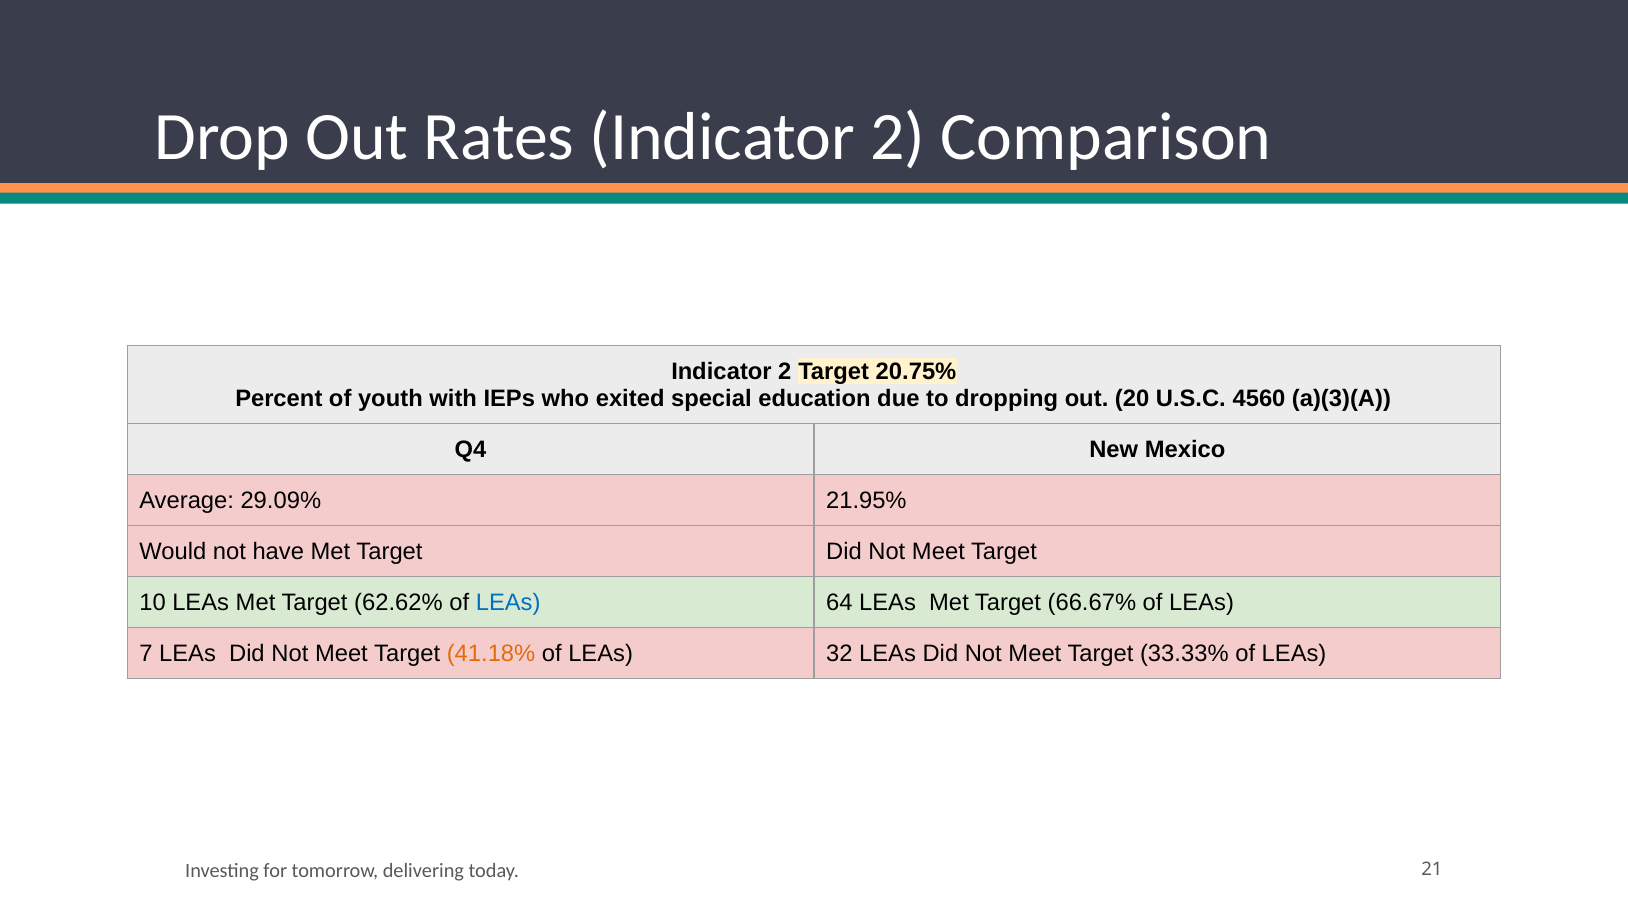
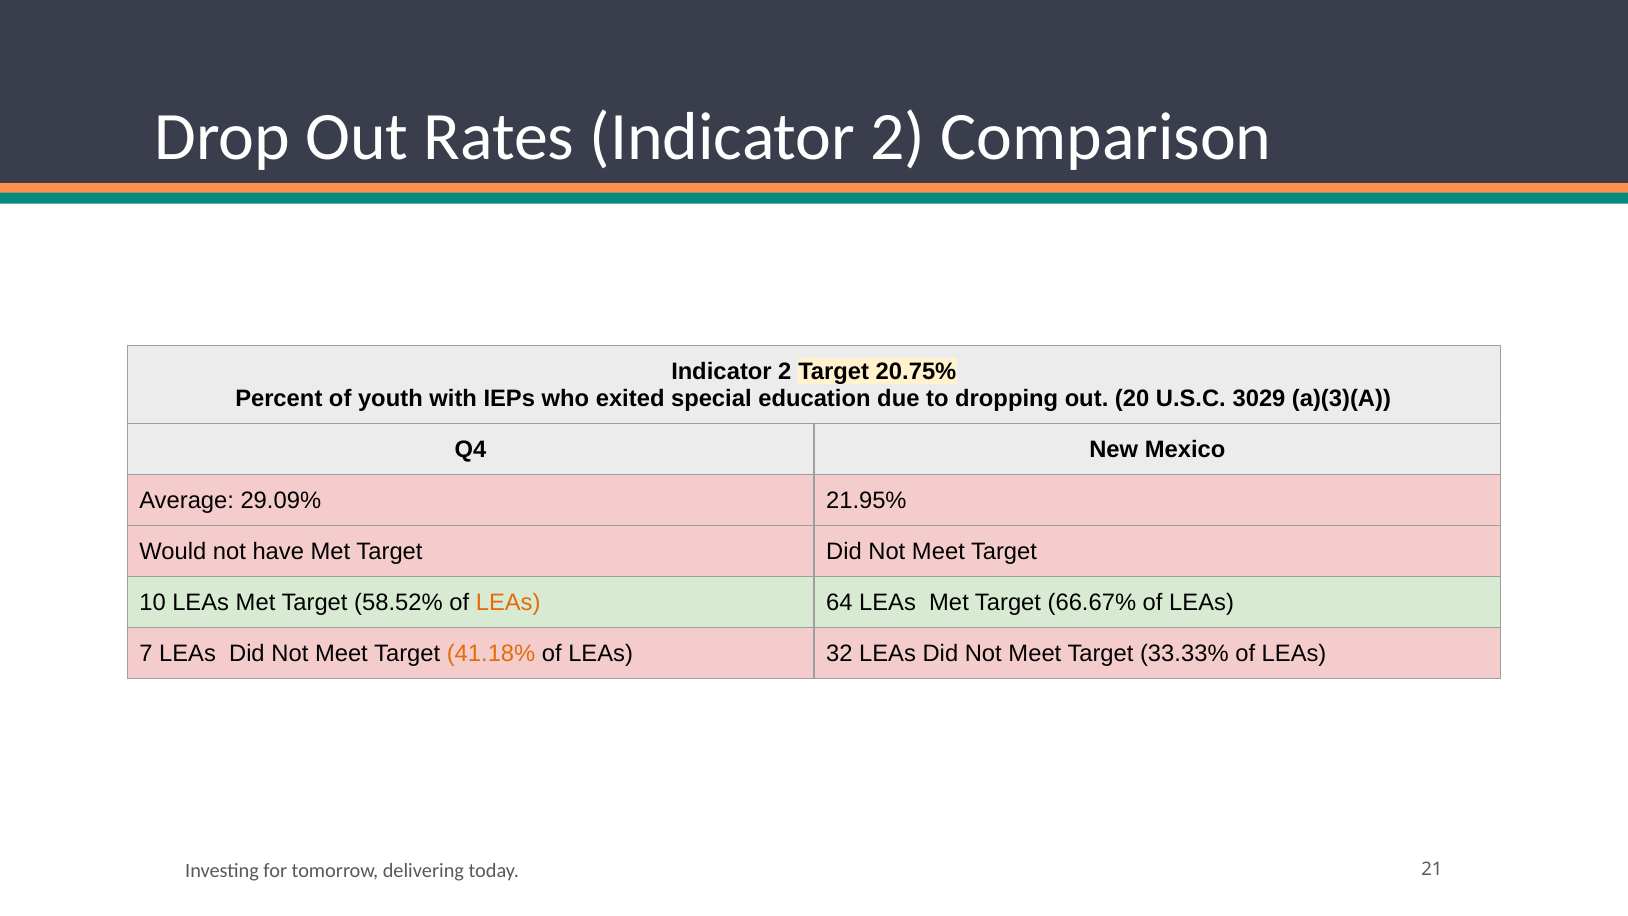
4560: 4560 -> 3029 (1259, 398)
62.62%: 62.62% -> 58.52% (398, 602)
LEAs colour: blue -> orange (508, 602)
